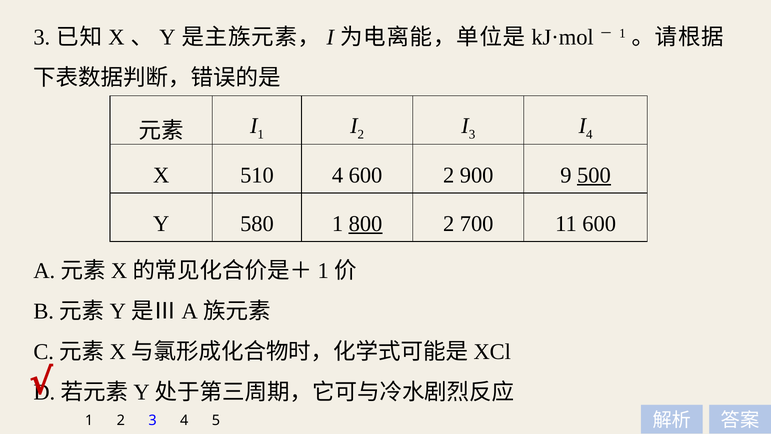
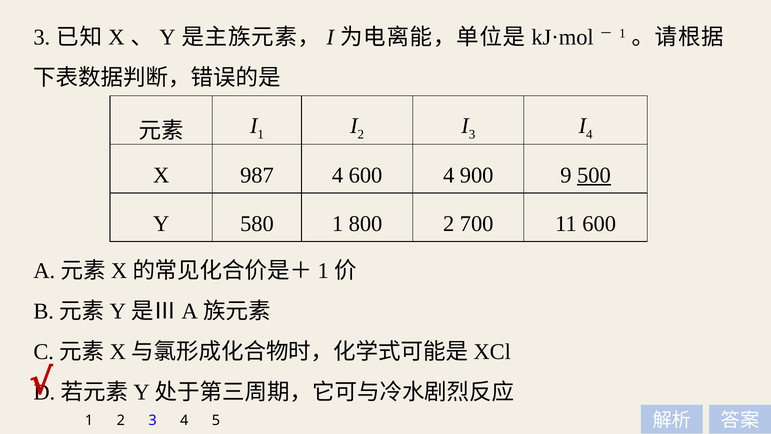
510: 510 -> 987 (257, 175)
600 2: 2 -> 4 (449, 175)
800 underline: present -> none (366, 224)
